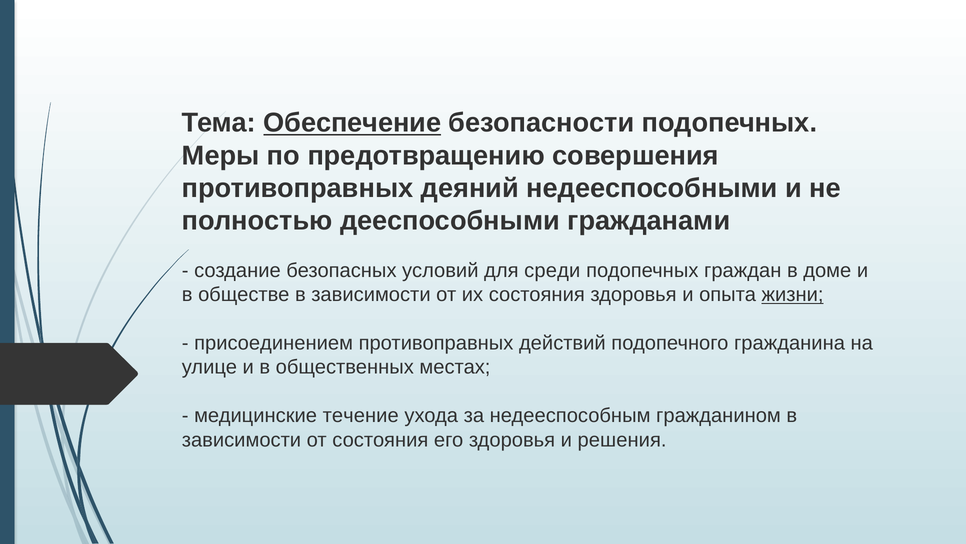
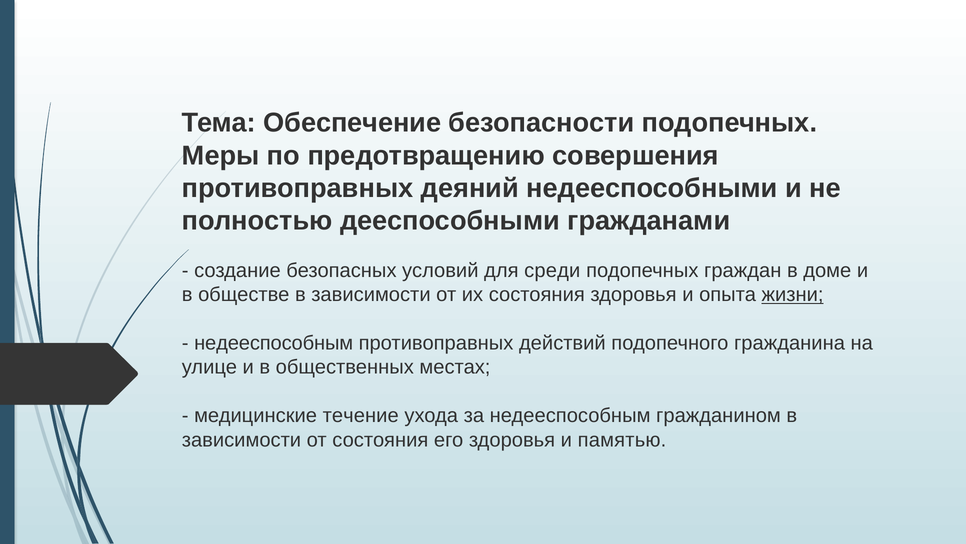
Обеспечение underline: present -> none (352, 123)
присоединением: присоединением -> недееспособным (274, 343)
решения: решения -> памятью (622, 439)
